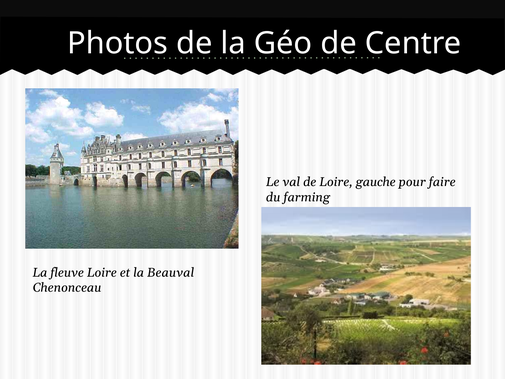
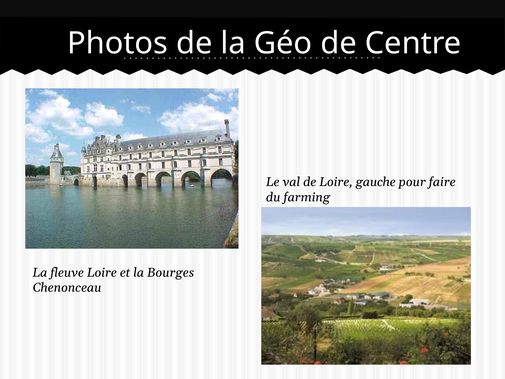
Beauval: Beauval -> Bourges (171, 272)
